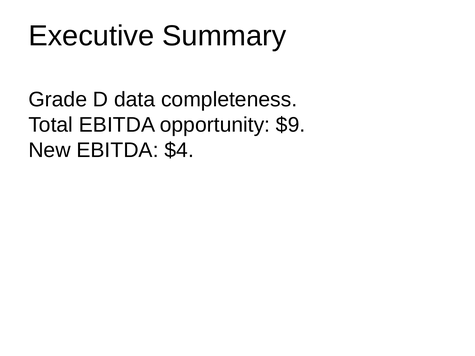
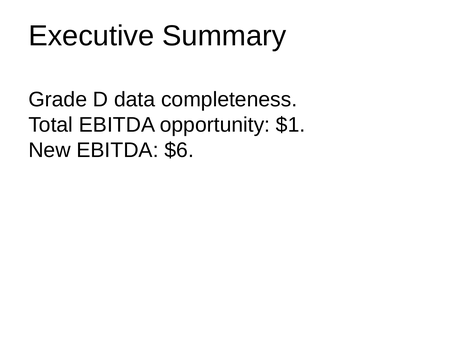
$9: $9 -> $1 (291, 125)
$4: $4 -> $6 (179, 150)
